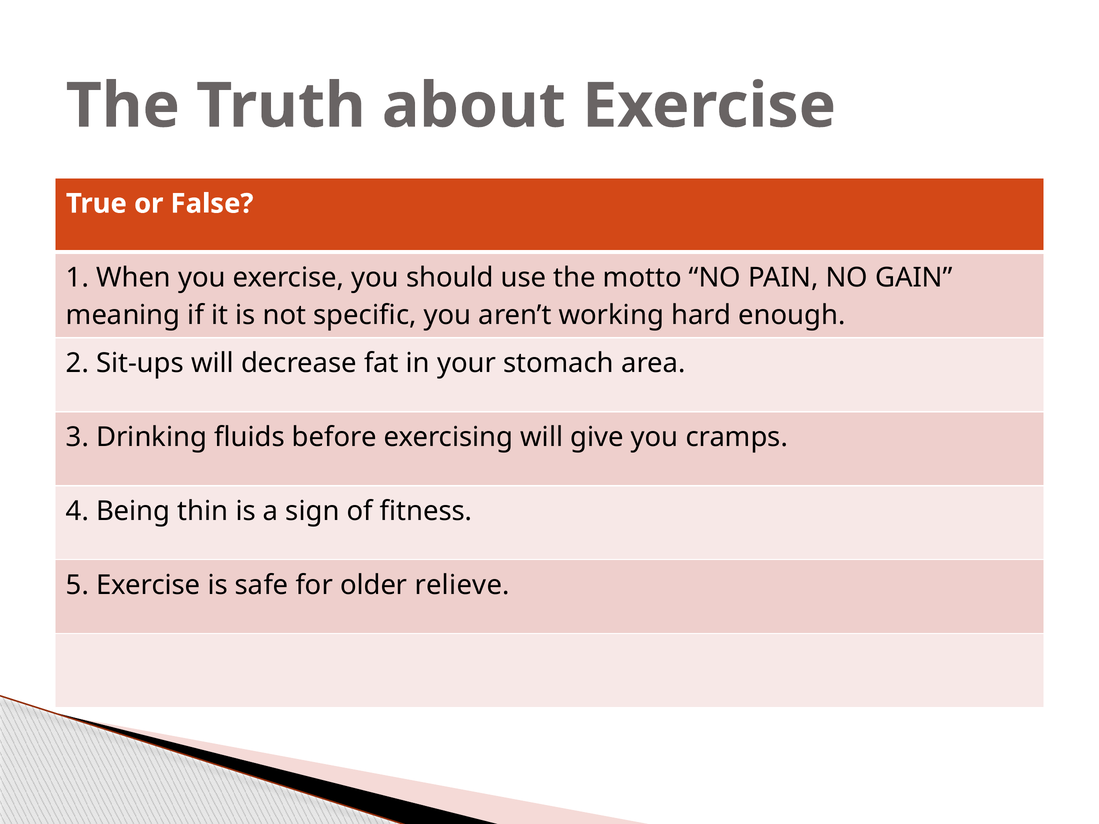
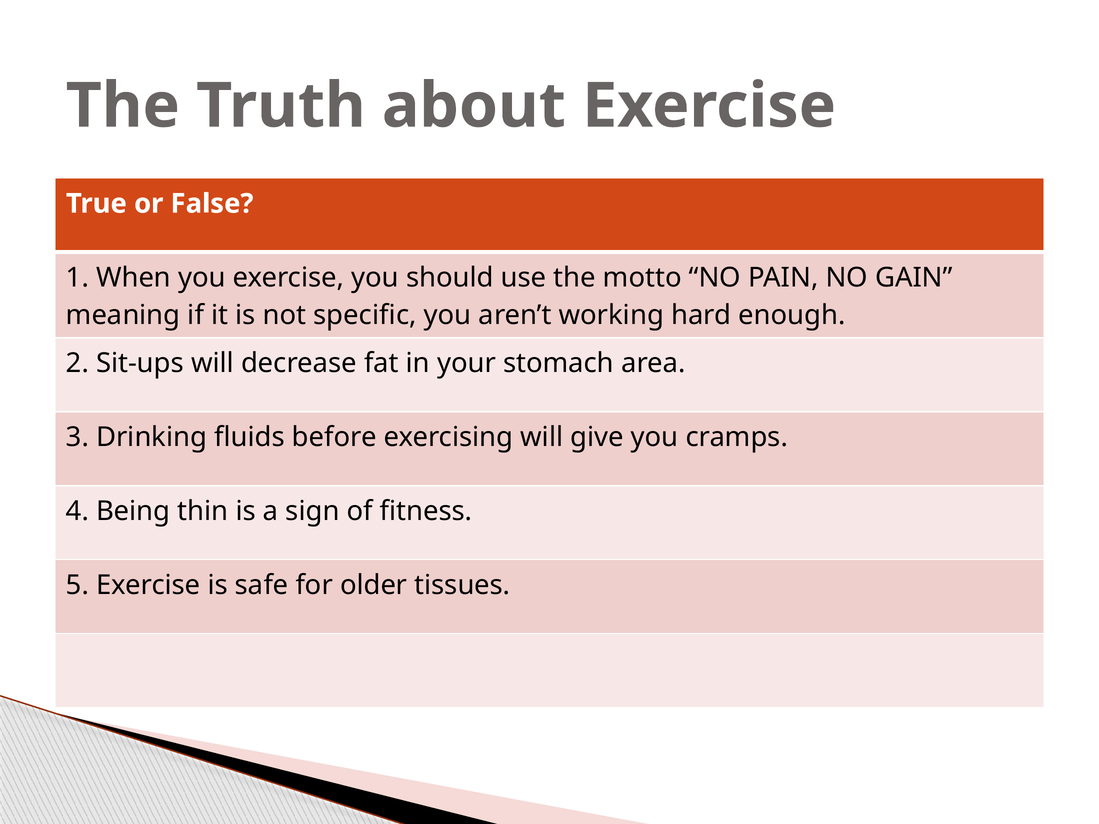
relieve: relieve -> tissues (462, 585)
